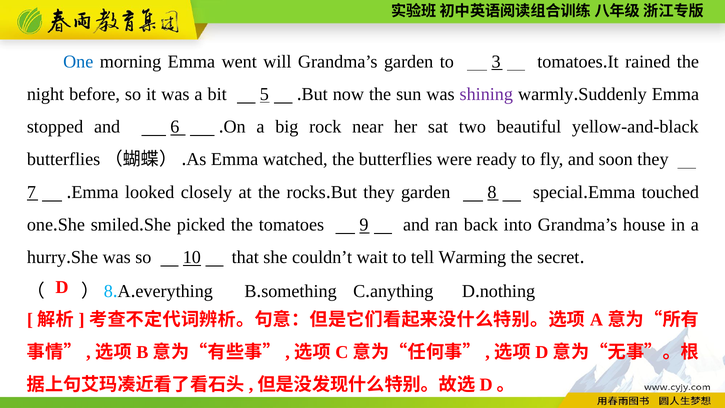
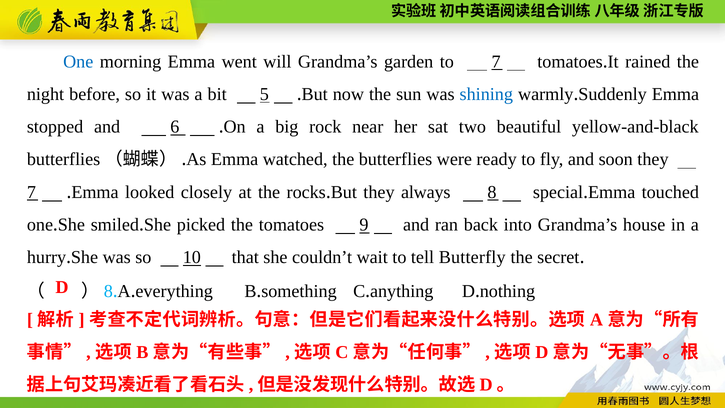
to 3: 3 -> 7 (496, 62)
shining colour: purple -> blue (486, 94)
they garden: garden -> always (426, 192)
Warming: Warming -> Butterfly (472, 257)
